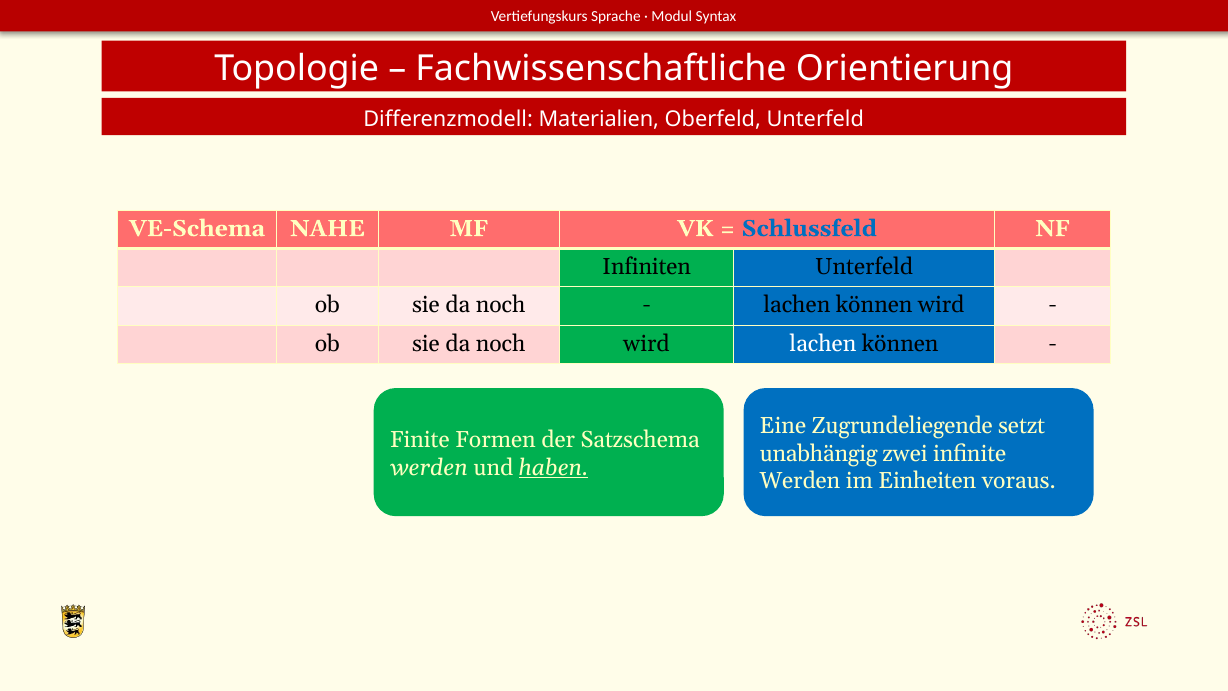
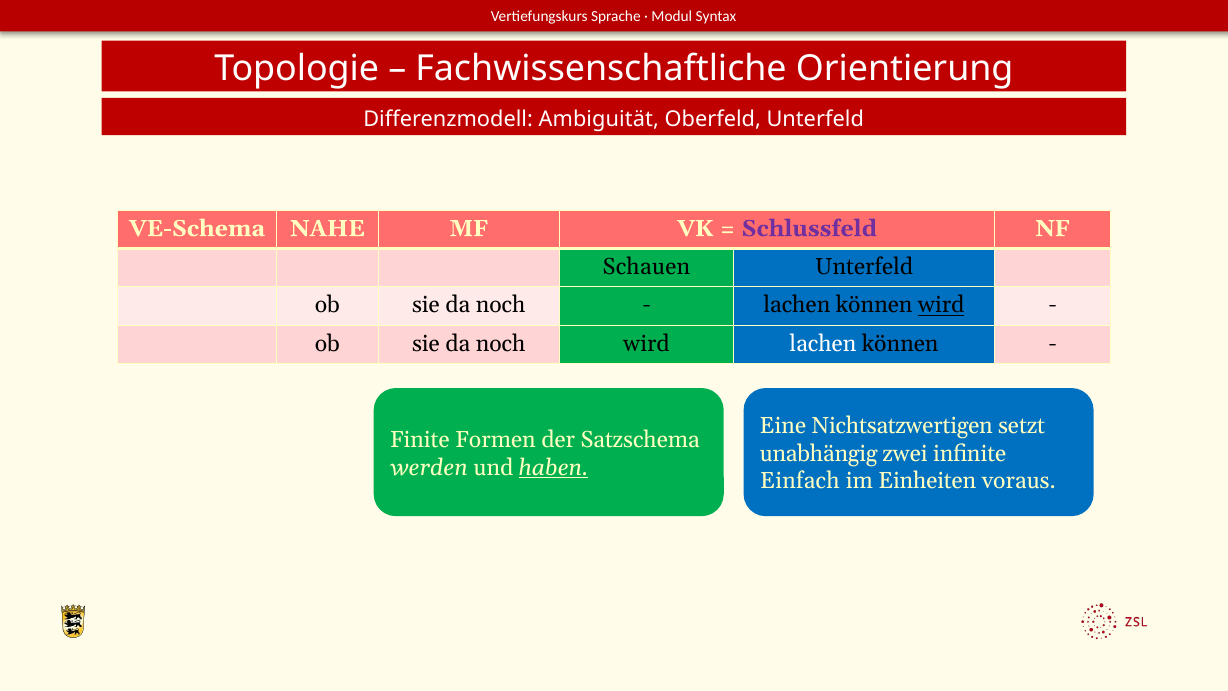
Materialien: Materialien -> Ambiguität (599, 120)
Schlussfeld colour: blue -> purple (809, 228)
Infiniten: Infiniten -> Schauen (646, 267)
wird underline: none -> present (941, 305)
Zugrundeliegende: Zugrundeliegende -> Nichtsatzwertigen (902, 426)
Werden: Werden -> Einfach (800, 481)
